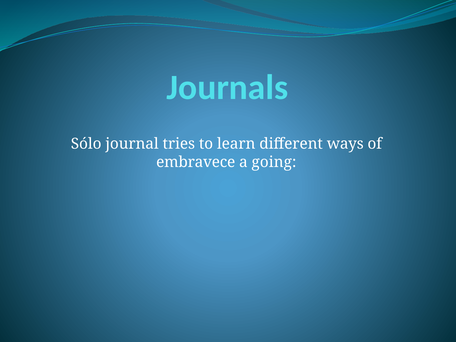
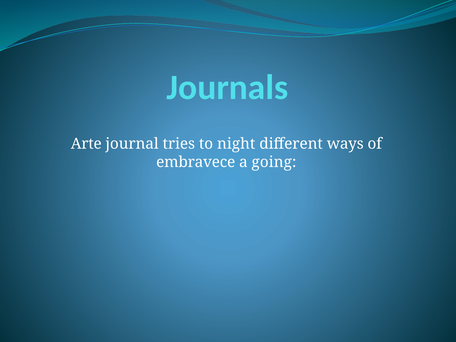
Sólo: Sólo -> Arte (86, 144)
learn: learn -> night (236, 144)
